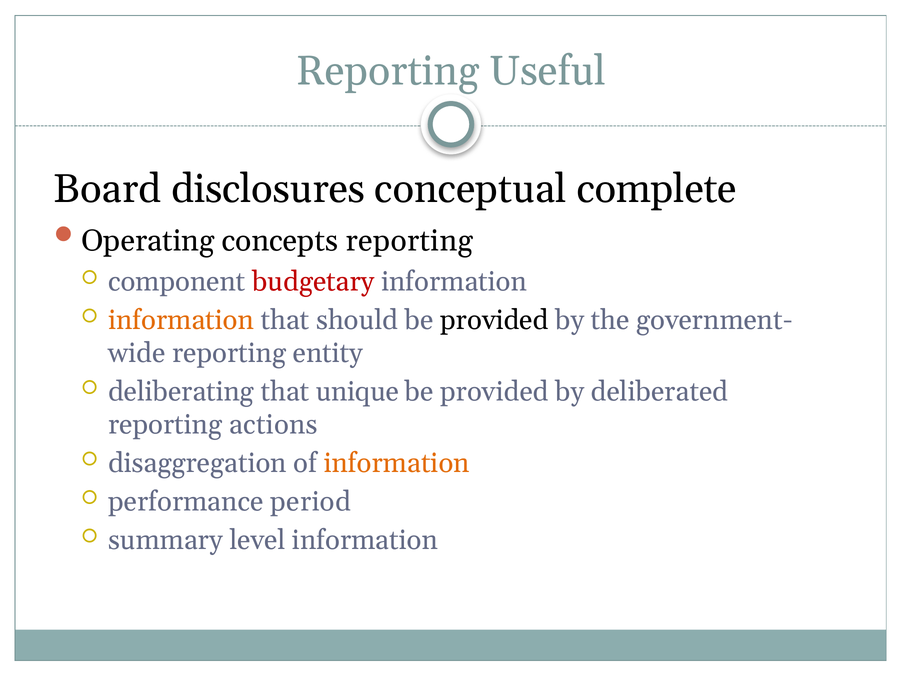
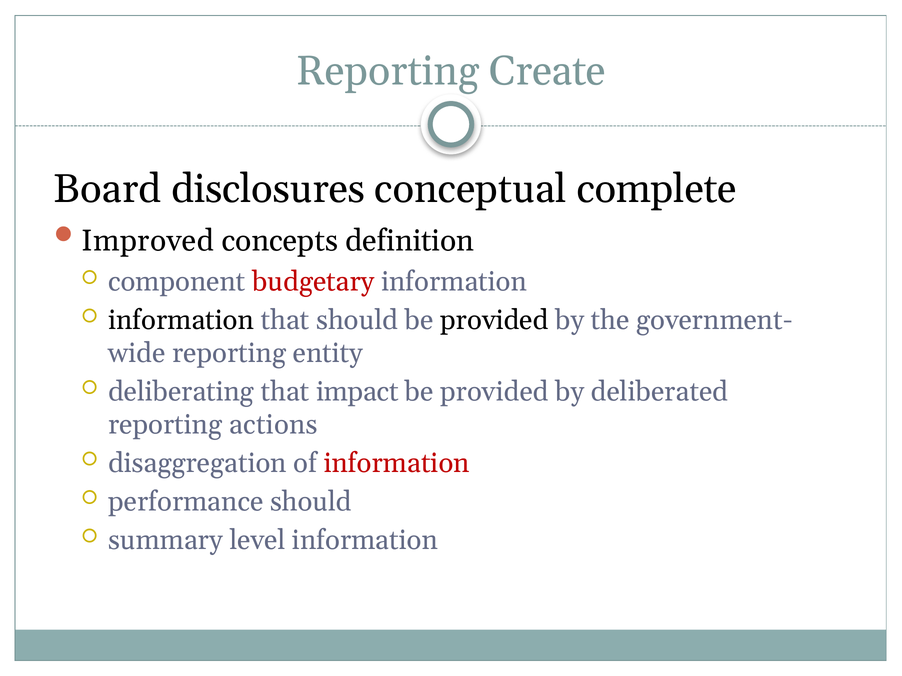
Useful: Useful -> Create (548, 71)
Operating: Operating -> Improved (148, 241)
concepts reporting: reporting -> definition (410, 241)
information colour: orange -> black (181, 320)
unique: unique -> impact (357, 392)
information colour: orange -> red (397, 463)
performance period: period -> should (311, 502)
